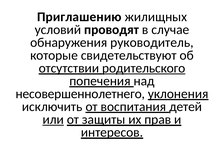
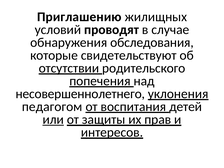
руководитель: руководитель -> обследования (152, 43)
родительского underline: present -> none (144, 68)
исключить: исключить -> педагогом (52, 107)
